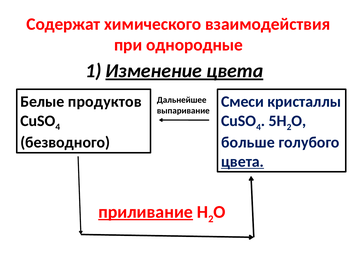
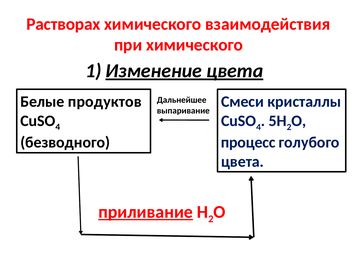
Содержат: Содержат -> Растворах (63, 24)
при однородные: однородные -> химического (195, 45)
больше: больше -> процесс (248, 142)
цвета underline: present -> none (243, 161)
